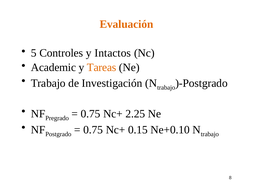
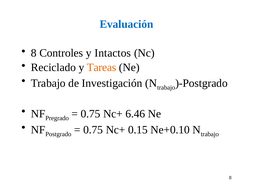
Evaluación colour: orange -> blue (126, 24)
5: 5 -> 8 (34, 53)
Academic: Academic -> Reciclado (53, 67)
2.25: 2.25 -> 6.46 (135, 114)
